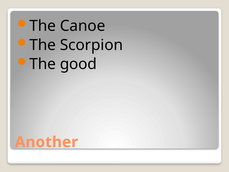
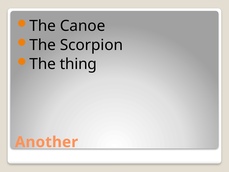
good: good -> thing (78, 64)
